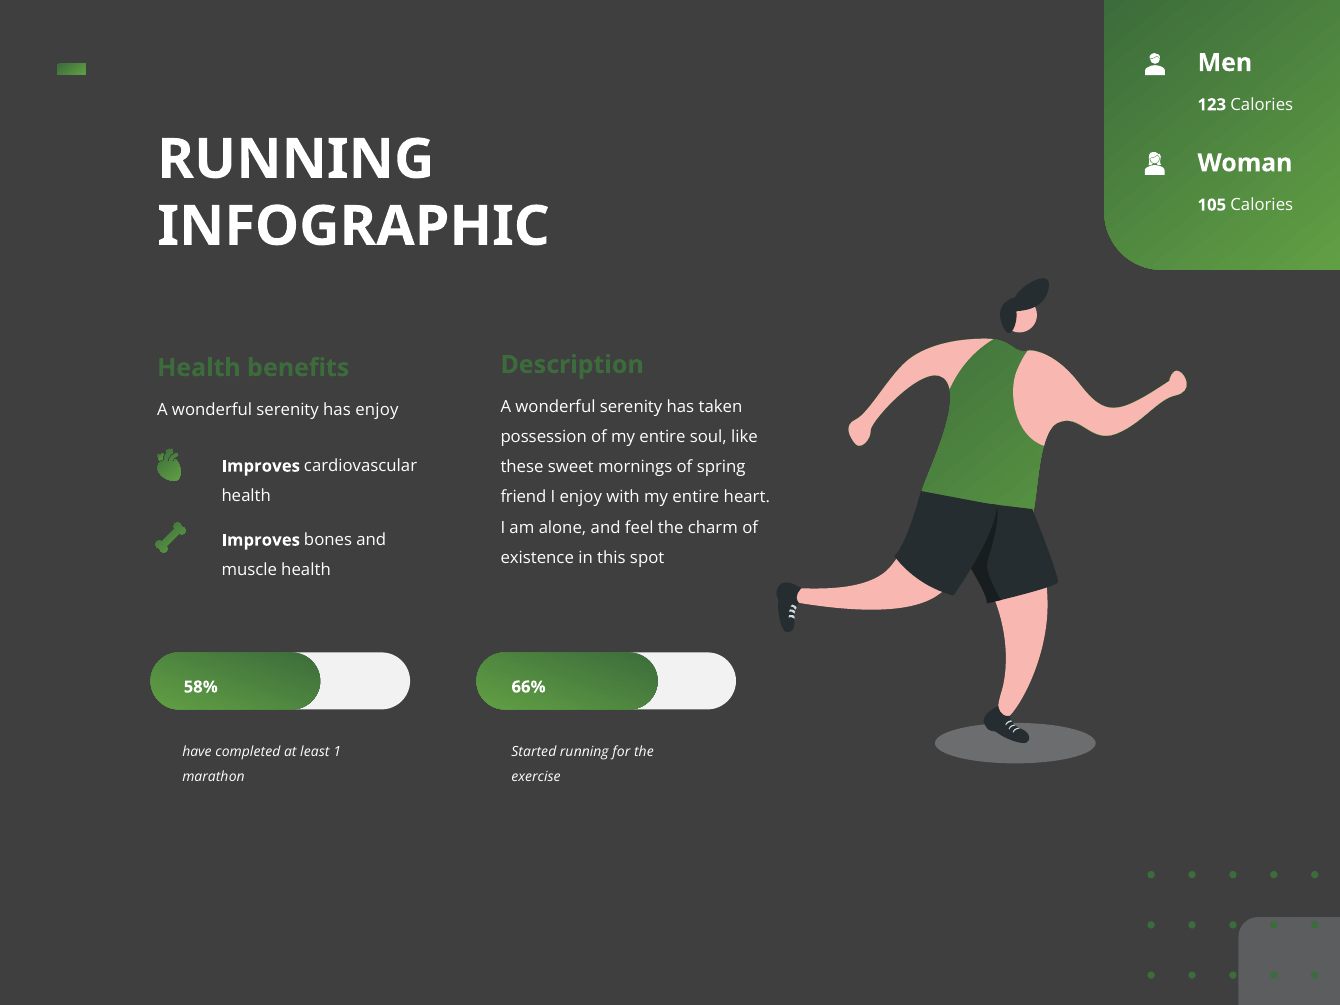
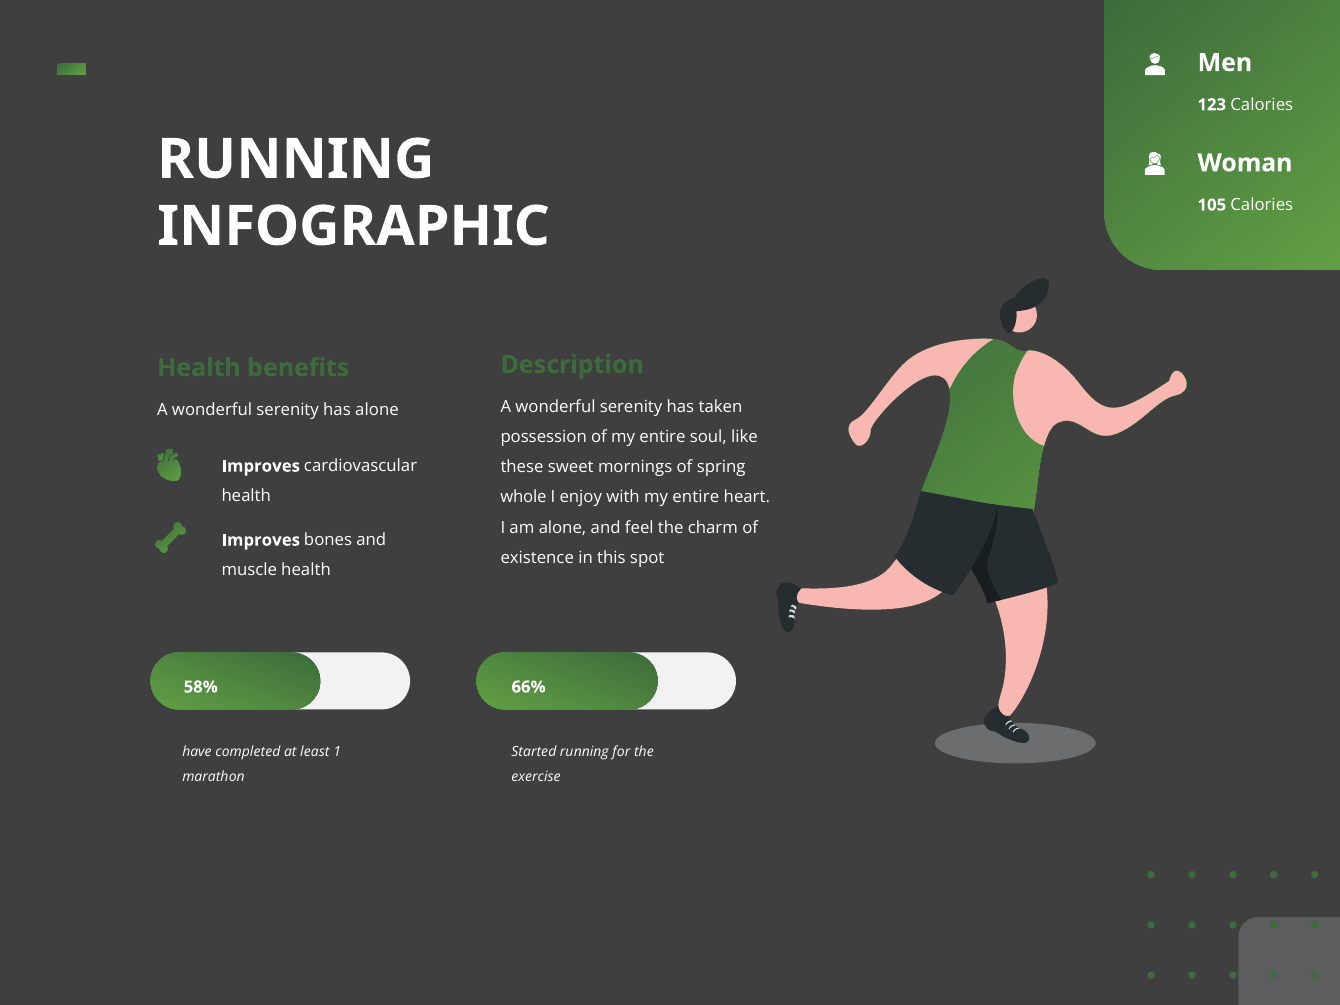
has enjoy: enjoy -> alone (377, 410)
friend: friend -> whole (523, 497)
